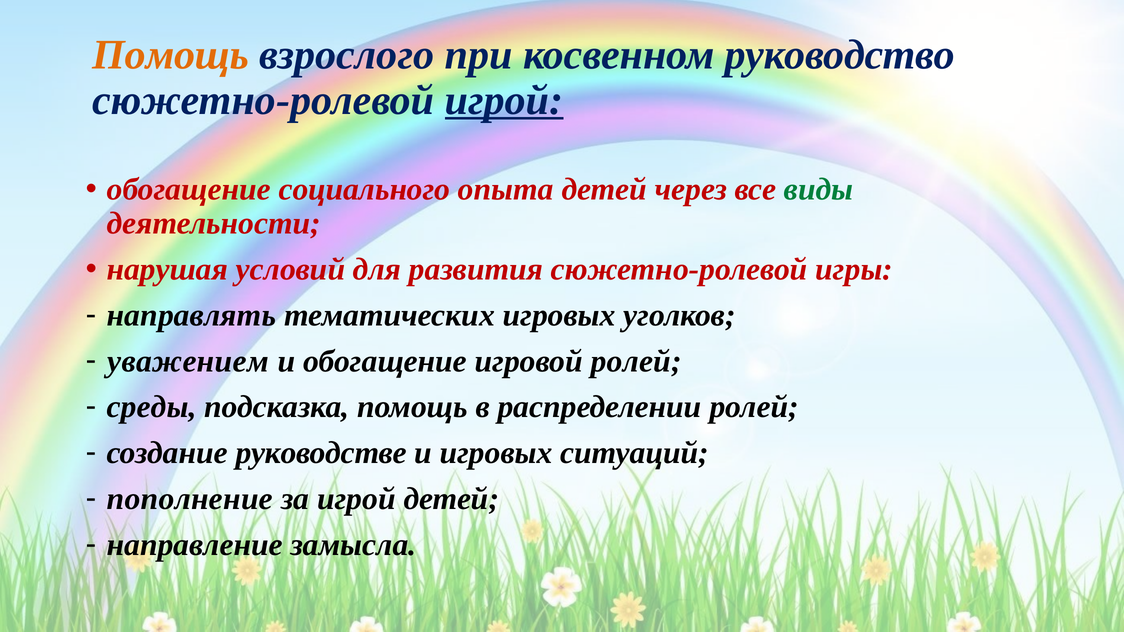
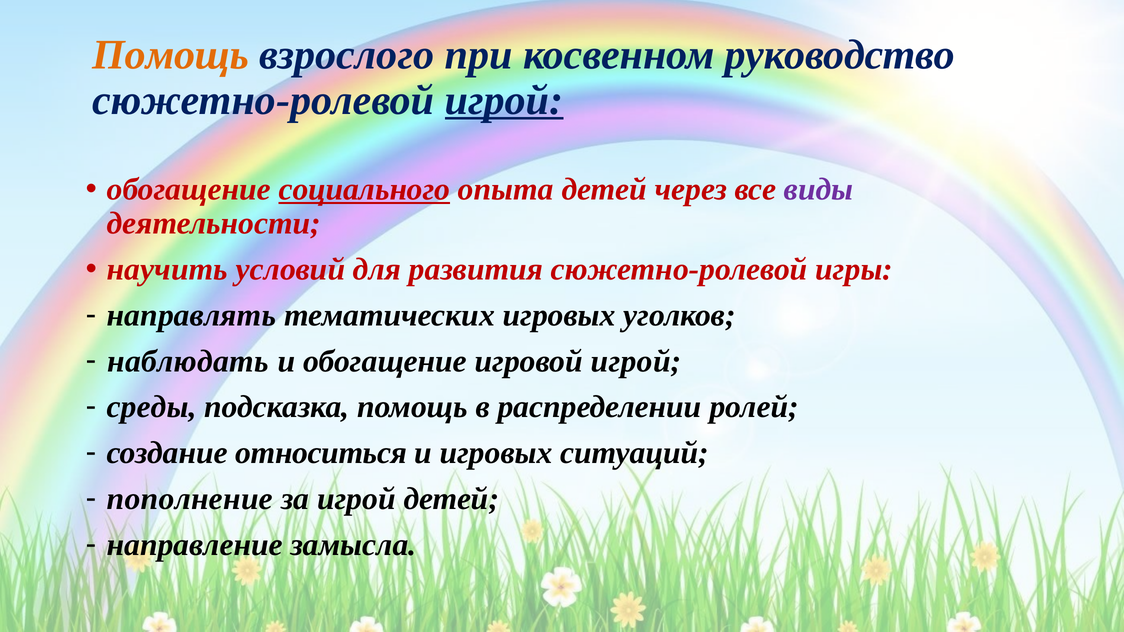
социального underline: none -> present (364, 189)
виды colour: green -> purple (819, 189)
нарушая: нарушая -> научить (167, 270)
уважением: уважением -> наблюдать (188, 361)
игровой ролей: ролей -> игрой (636, 361)
руководстве: руководстве -> относиться (321, 453)
